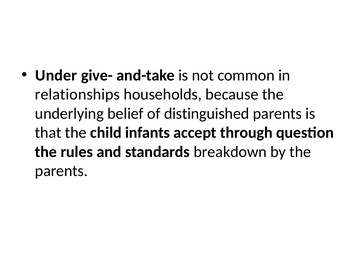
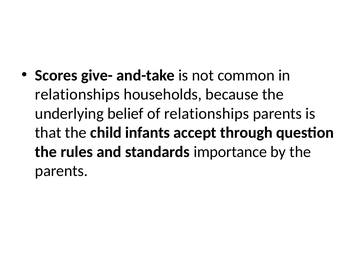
Under: Under -> Scores (56, 75)
of distinguished: distinguished -> relationships (207, 113)
breakdown: breakdown -> importance (230, 151)
